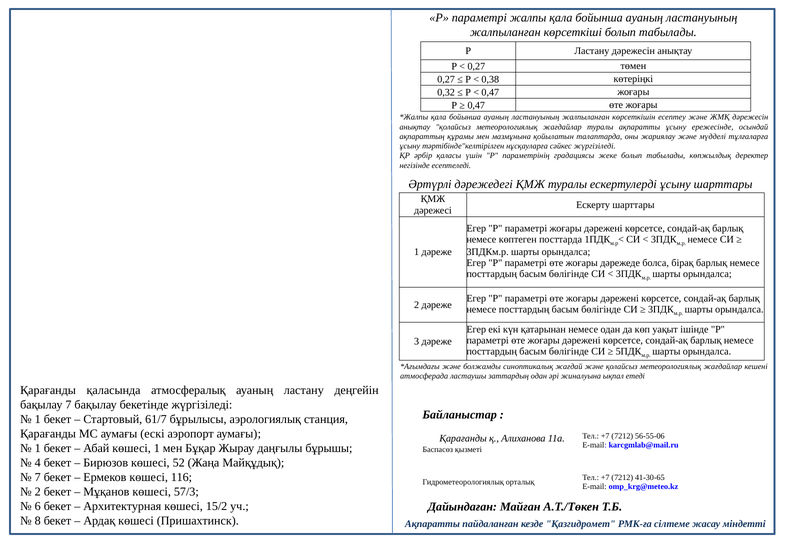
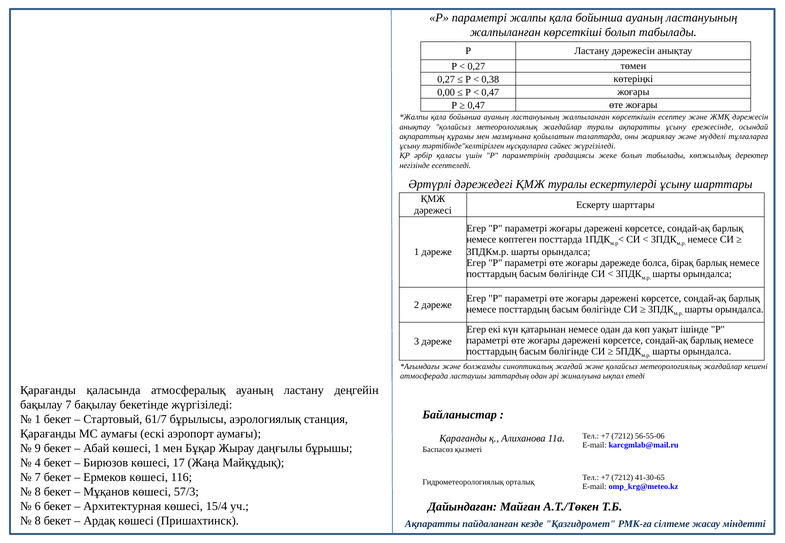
0,32: 0,32 -> 0,00 (446, 92)
1: 1 -> 9 (38, 448)
52: 52 -> 17 (179, 463)
2: 2 -> 8 (38, 492)
15/2: 15/2 -> 15/4 (217, 506)
